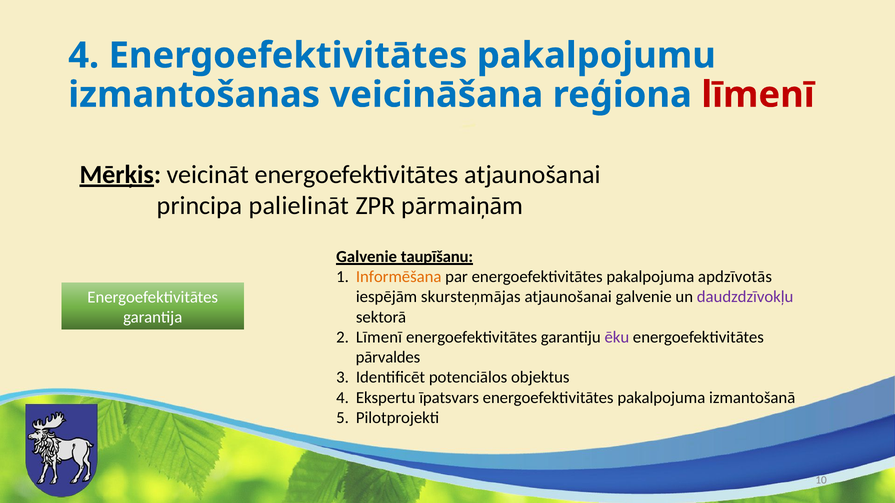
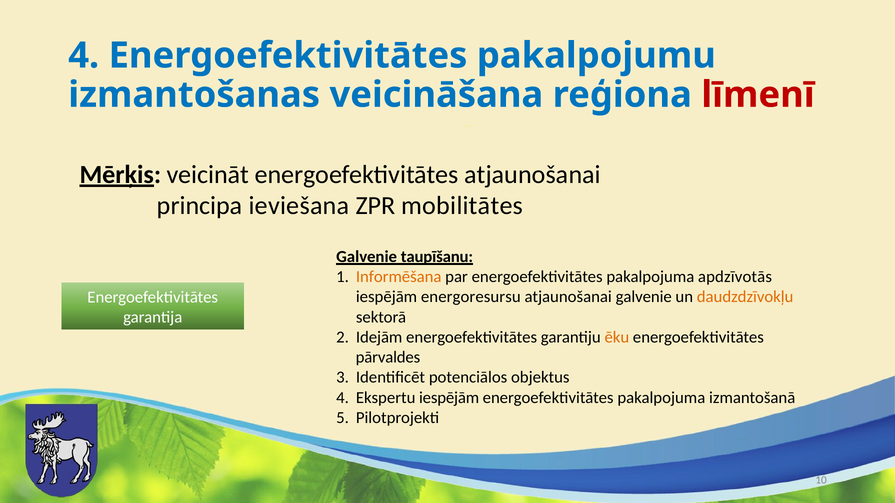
palielināt: palielināt -> ieviešana (299, 206)
pārmaiņām: pārmaiņām -> mobilitātes (462, 206)
skursteņmājas: skursteņmājas -> energoresursu (471, 297)
daudzdzīvokļu colour: purple -> orange (745, 297)
Līmenī: Līmenī -> Idejām (379, 337)
ēku colour: purple -> orange (617, 337)
Ekspertu īpatsvars: īpatsvars -> iespējām (449, 398)
